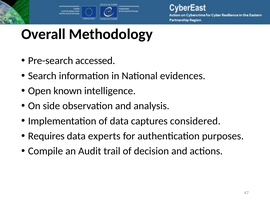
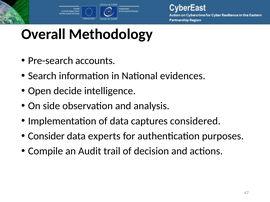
accessed: accessed -> accounts (95, 61)
known: known -> decide (68, 91)
Requires: Requires -> Consider (46, 136)
